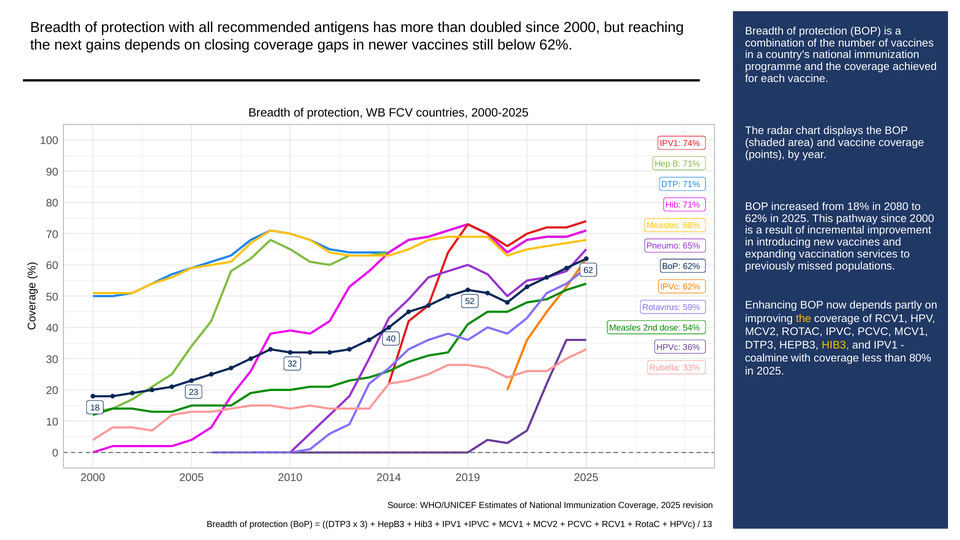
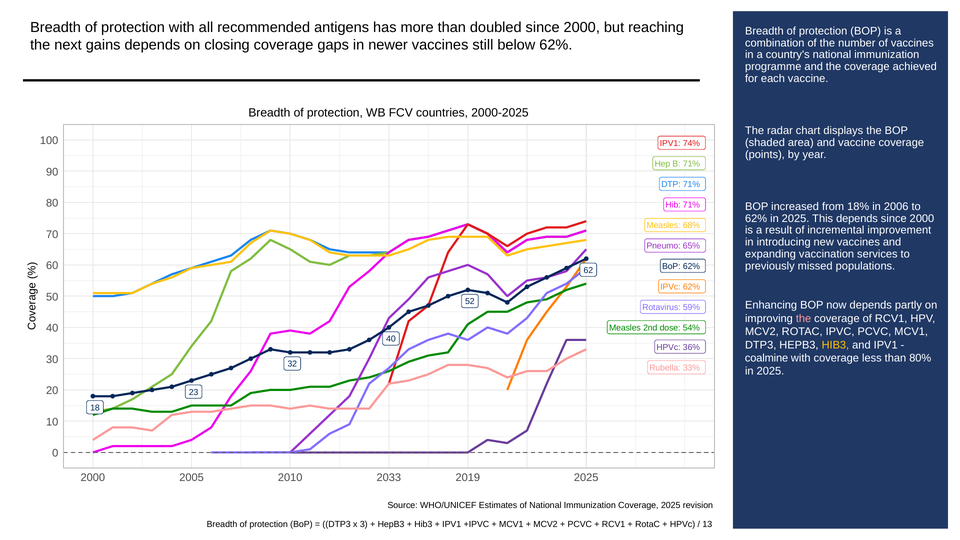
2080: 2080 -> 2006 (896, 207)
This pathway: pathway -> depends (857, 218)
the colour: yellow -> pink (804, 318)
2014: 2014 -> 2033 (389, 478)
